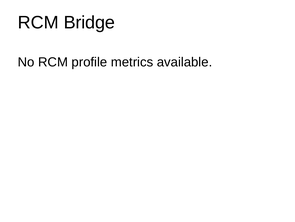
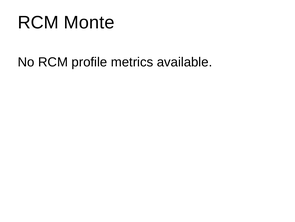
Bridge: Bridge -> Monte (89, 22)
